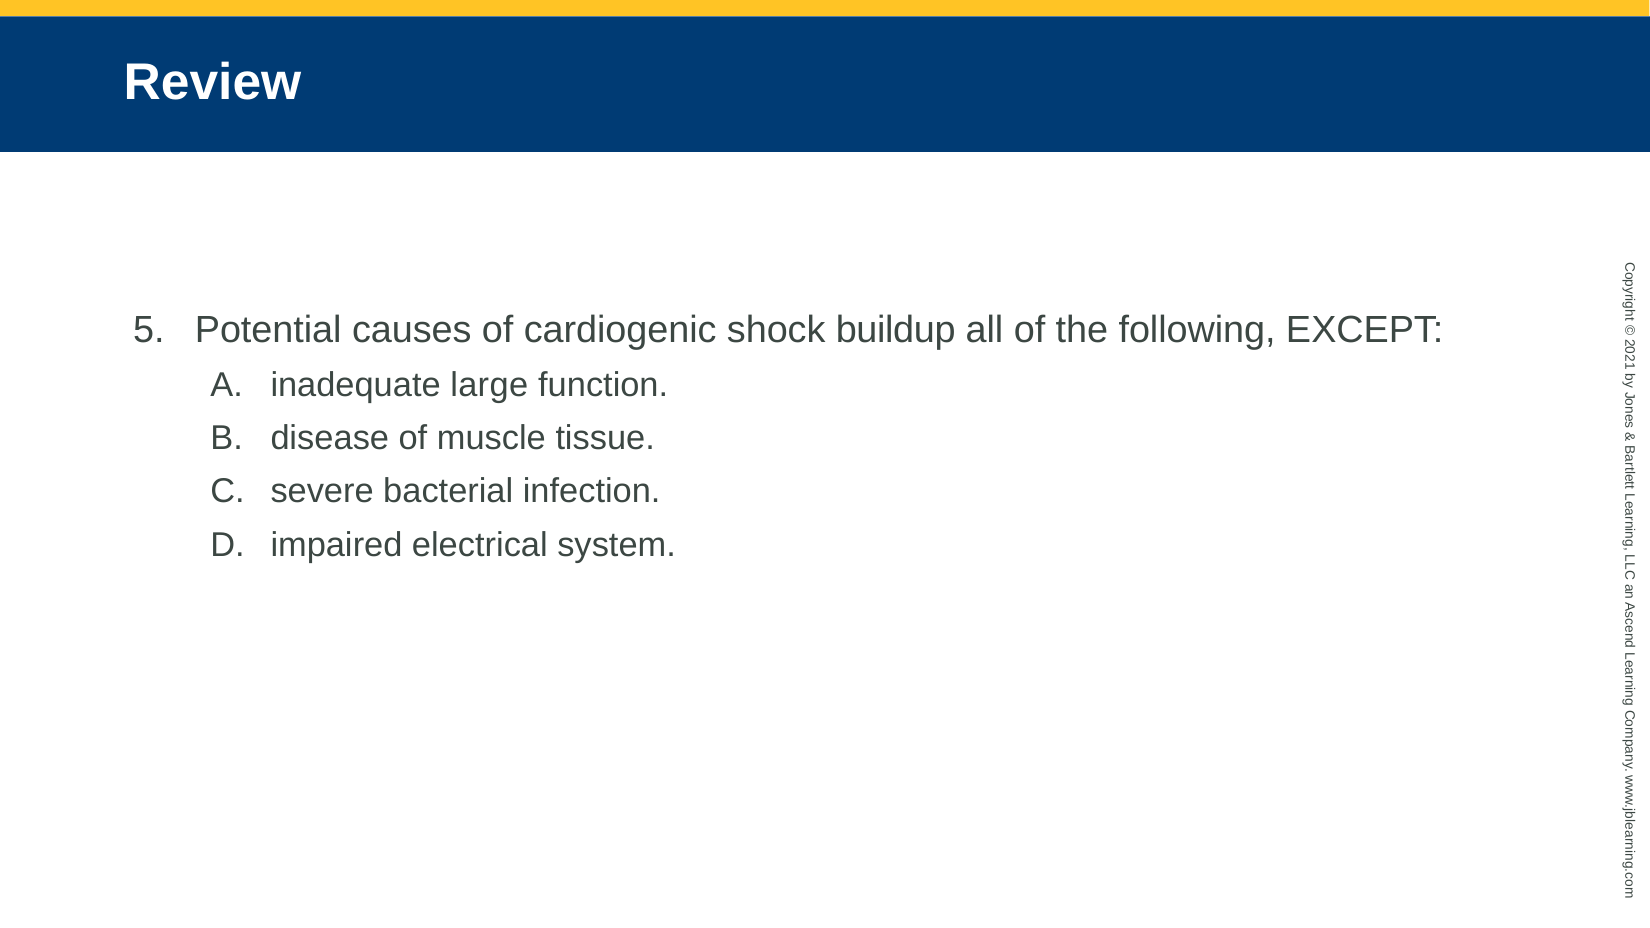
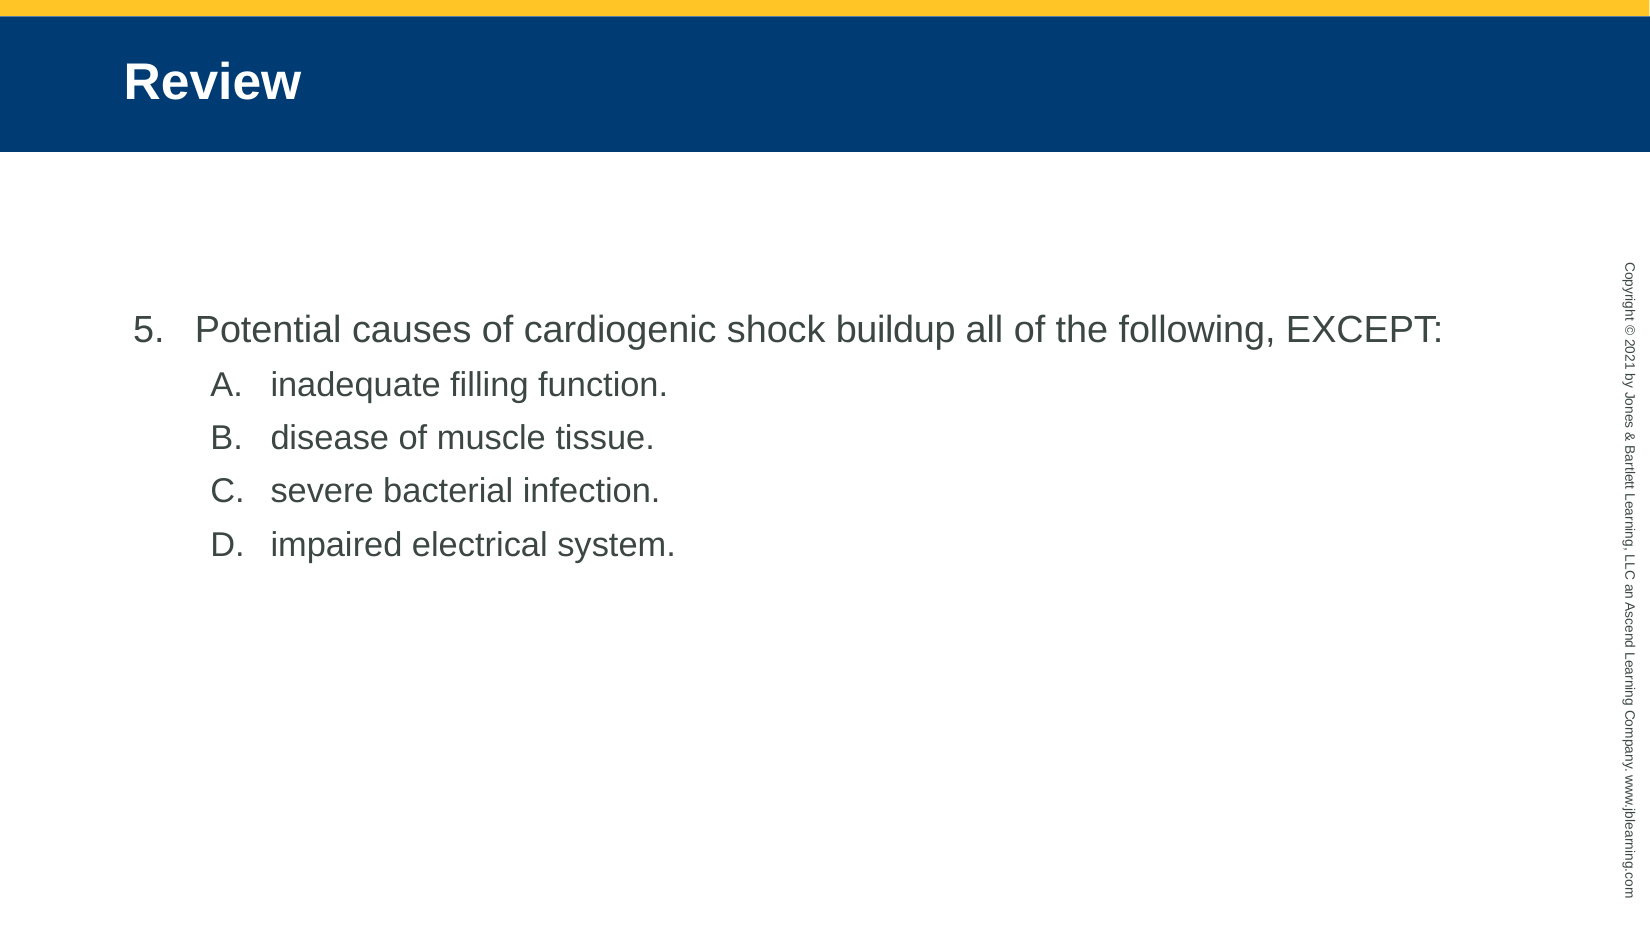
large: large -> filling (489, 385)
